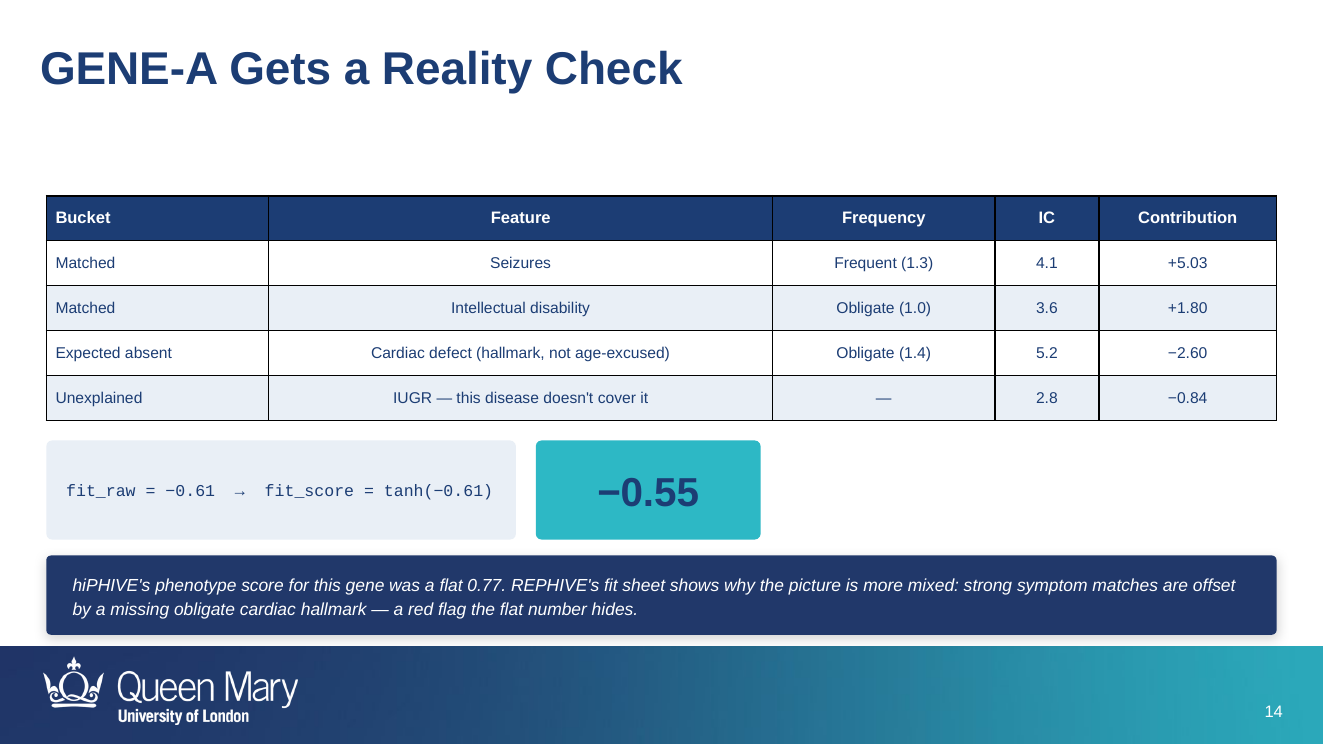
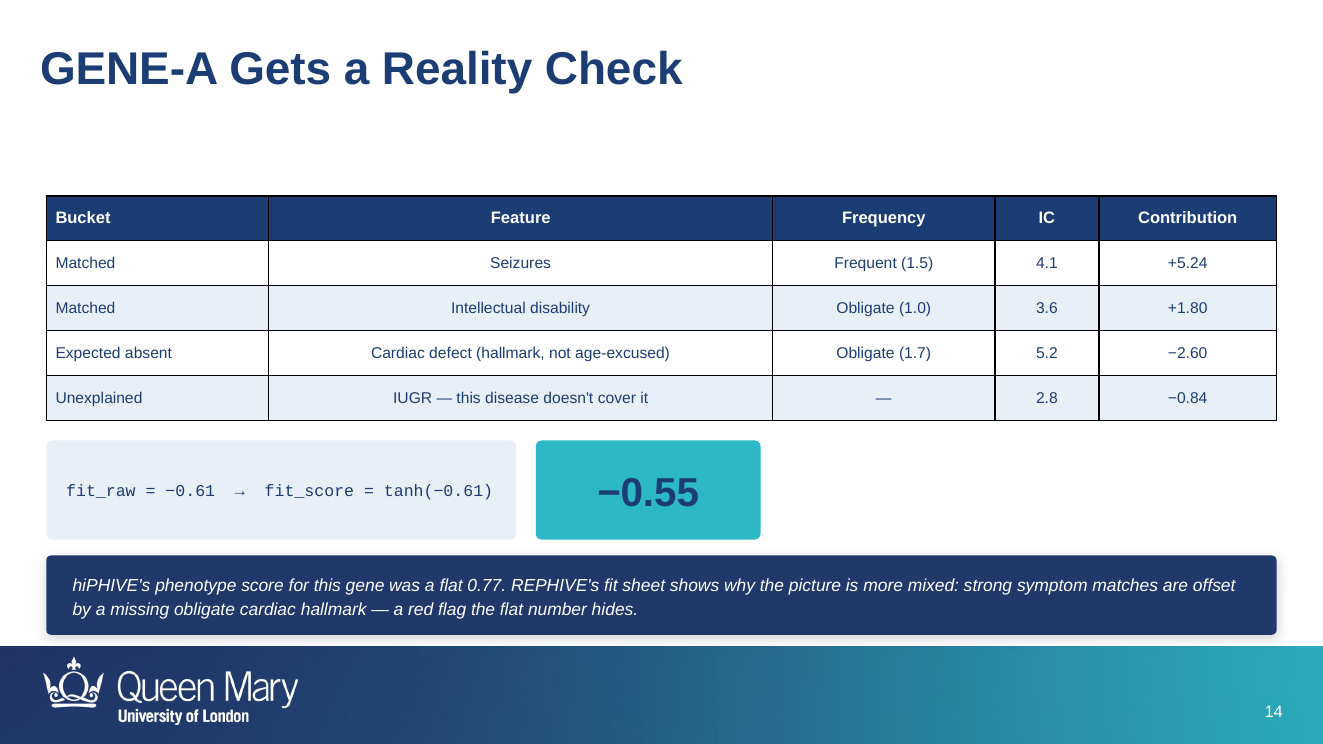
1.3: 1.3 -> 1.5 (917, 263)
+5.03: +5.03 -> +5.24 (1188, 263)
1.4: 1.4 -> 1.7 (915, 353)
